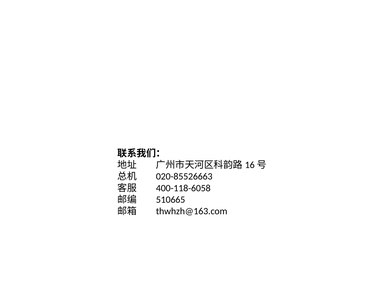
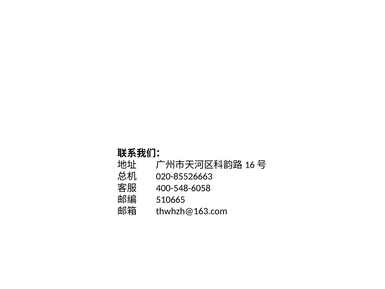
400-118-6058: 400-118-6058 -> 400-548-6058 (183, 188)
